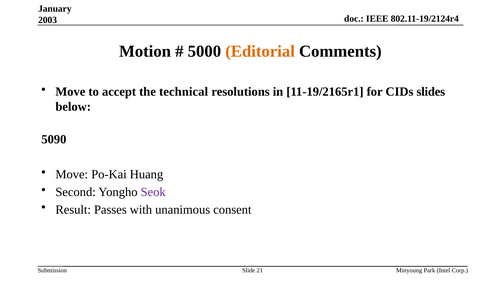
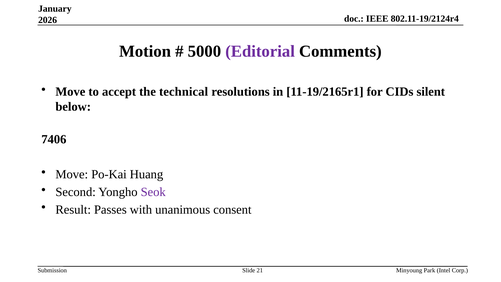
2003: 2003 -> 2026 (48, 20)
Editorial colour: orange -> purple (260, 51)
slides: slides -> silent (431, 92)
5090: 5090 -> 7406 (54, 139)
